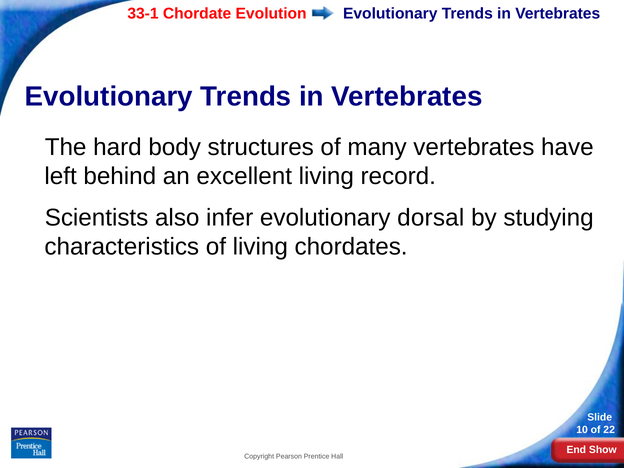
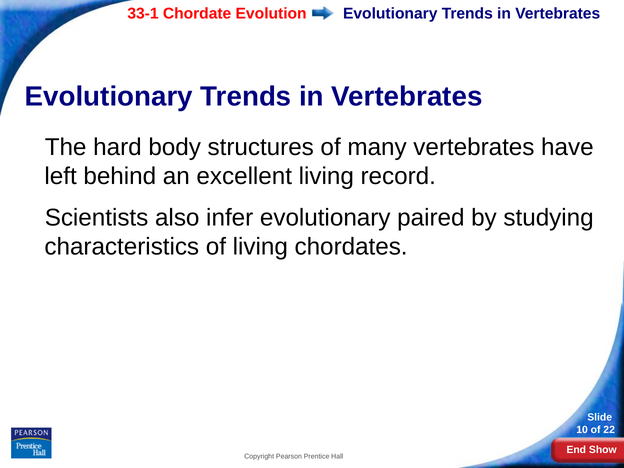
dorsal: dorsal -> paired (431, 218)
